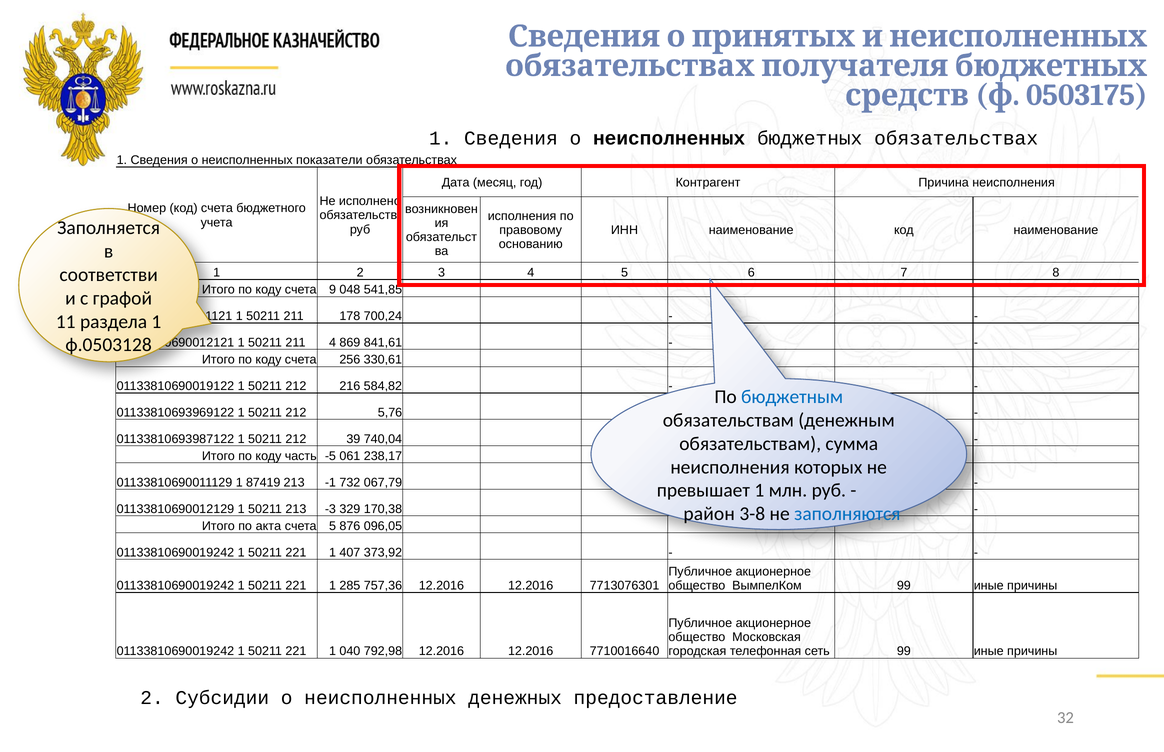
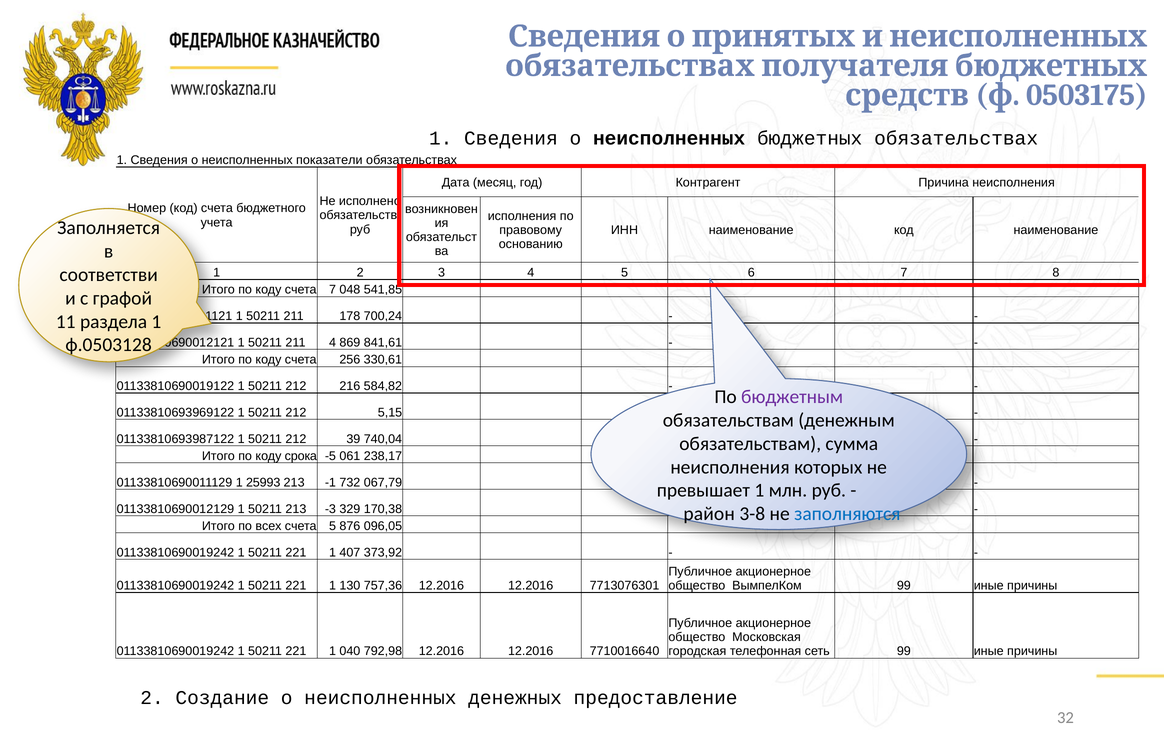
счета 9: 9 -> 7 (333, 290)
бюджетным colour: blue -> purple (792, 397)
5,76: 5,76 -> 5,15 (390, 412)
часть: часть -> срока (301, 456)
87419: 87419 -> 25993 (263, 482)
акта: акта -> всех (268, 526)
285: 285 -> 130 (350, 585)
Субсидии: Субсидии -> Создание (222, 697)
